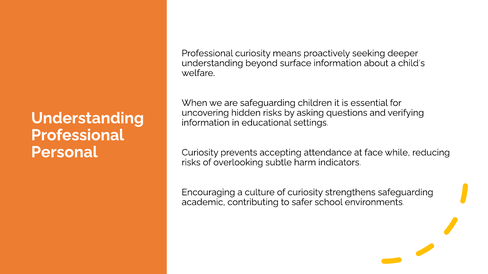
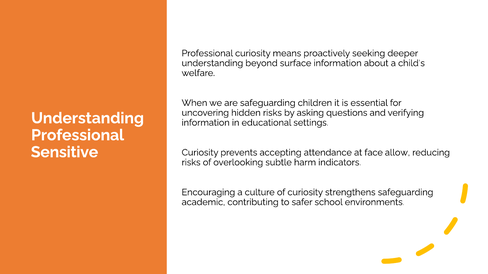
Personal: Personal -> Sensitive (65, 152)
while: while -> allow (397, 153)
